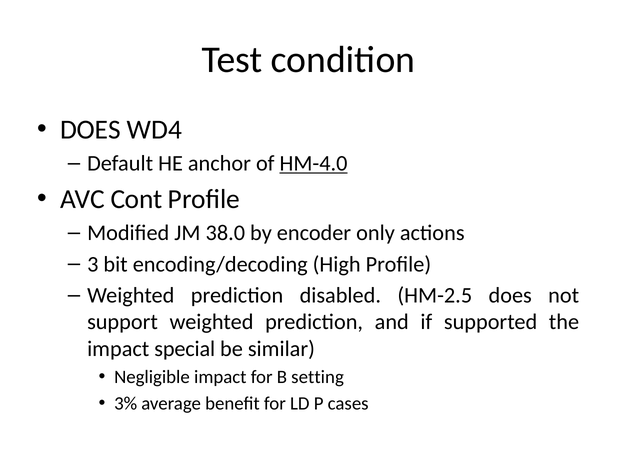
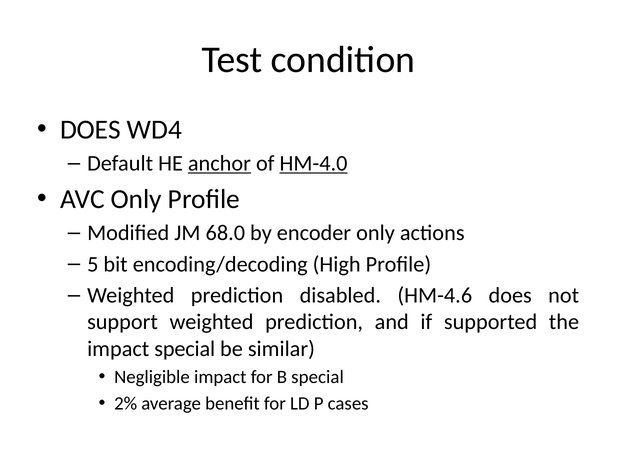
anchor underline: none -> present (219, 163)
AVC Cont: Cont -> Only (136, 199)
38.0: 38.0 -> 68.0 (225, 233)
3: 3 -> 5 (93, 264)
HM-2.5: HM-2.5 -> HM-4.6 (435, 295)
B setting: setting -> special (318, 377)
3%: 3% -> 2% (126, 403)
